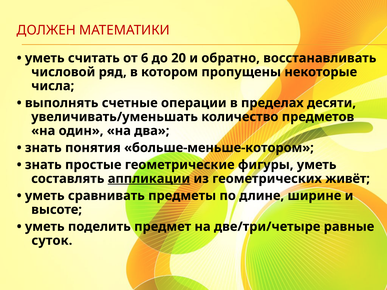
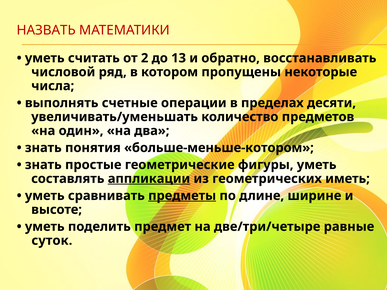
ДОЛЖЕН: ДОЛЖЕН -> НАЗВАТЬ (46, 30)
6: 6 -> 2 (145, 58)
20: 20 -> 13 (179, 58)
живёт: живёт -> иметь (348, 179)
предметы underline: none -> present (182, 196)
